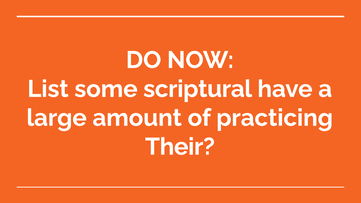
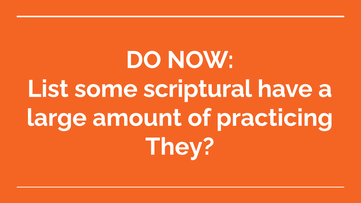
Their: Their -> They (180, 147)
